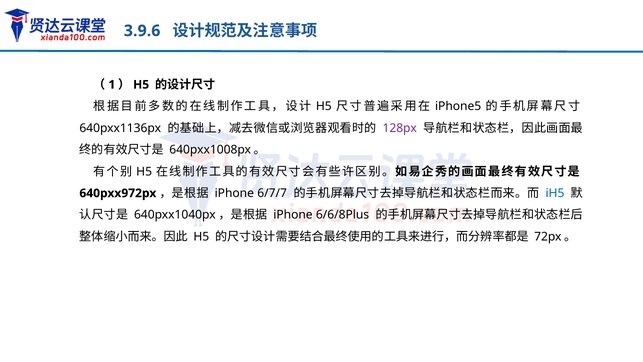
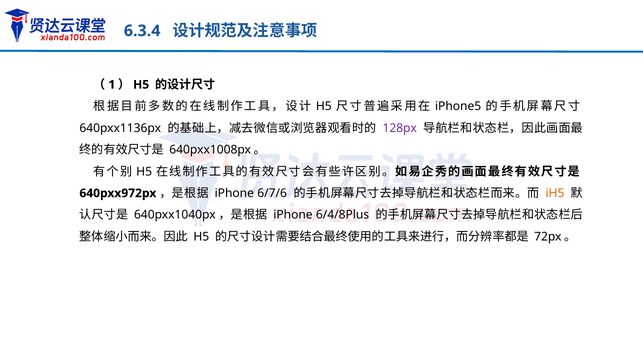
3.9.6: 3.9.6 -> 6.3.4 (142, 31)
6/7/7: 6/7/7 -> 6/7/6 (272, 193)
iH5 colour: blue -> orange (555, 193)
6/6/8Plus: 6/6/8Plus -> 6/4/8Plus (343, 215)
